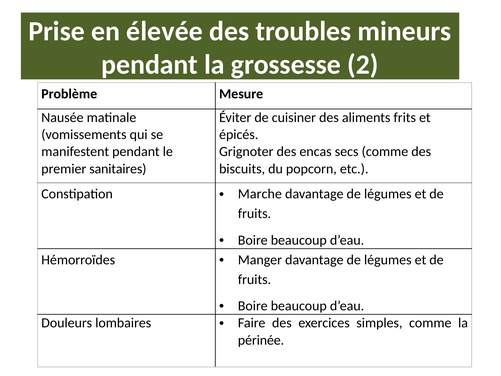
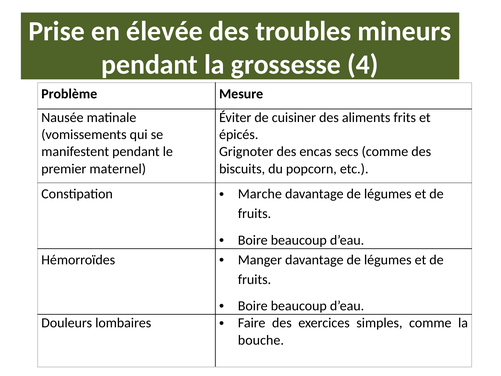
2: 2 -> 4 (363, 65)
sanitaires: sanitaires -> maternel (118, 169)
périnée: périnée -> bouche (261, 340)
